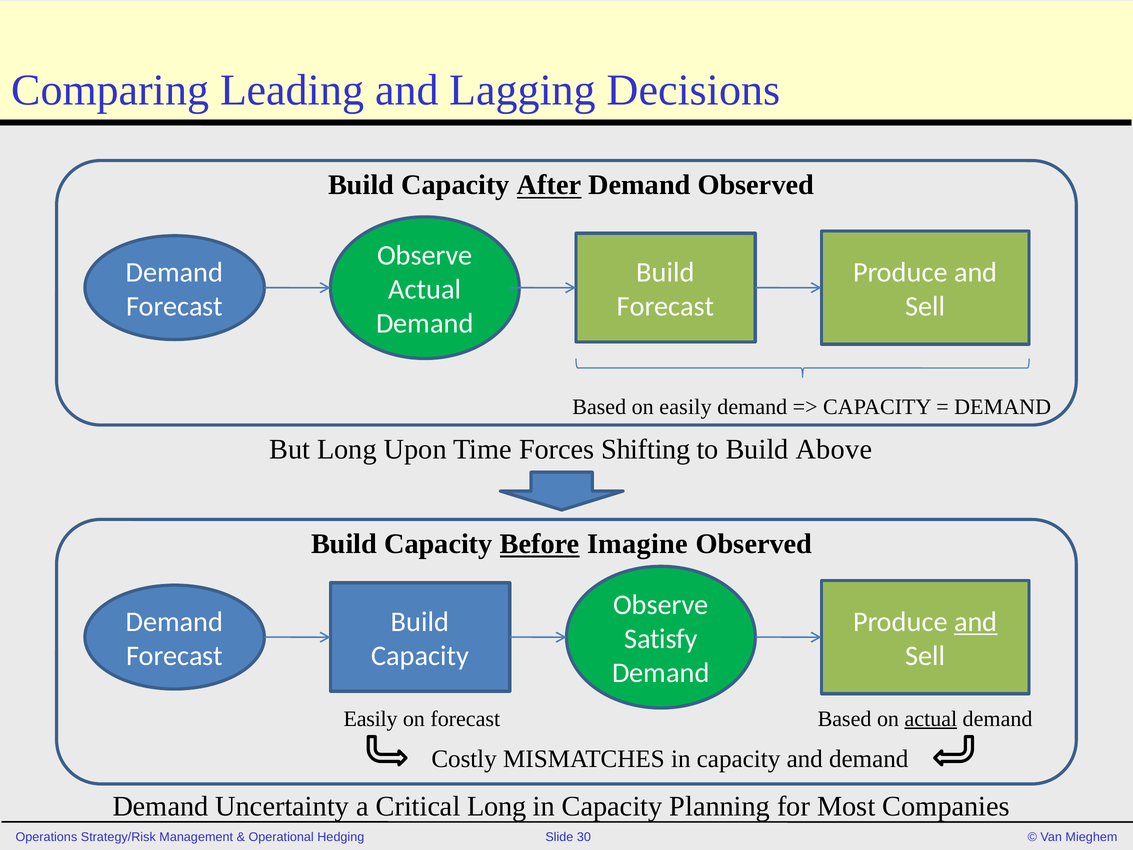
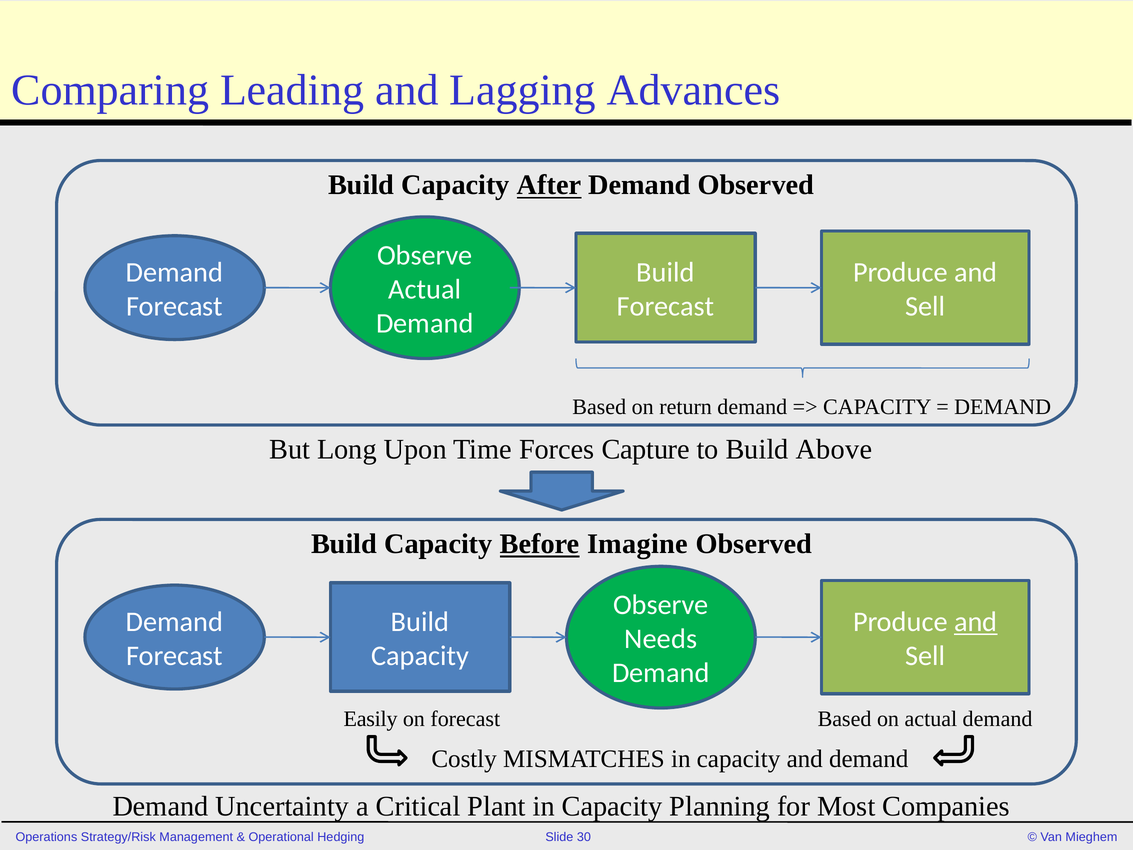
Decisions: Decisions -> Advances (694, 90)
on easily: easily -> return (686, 407)
Shifting: Shifting -> Capture (646, 449)
Satisfy: Satisfy -> Needs (661, 639)
actual underline: present -> none (931, 719)
Critical Long: Long -> Plant (497, 806)
